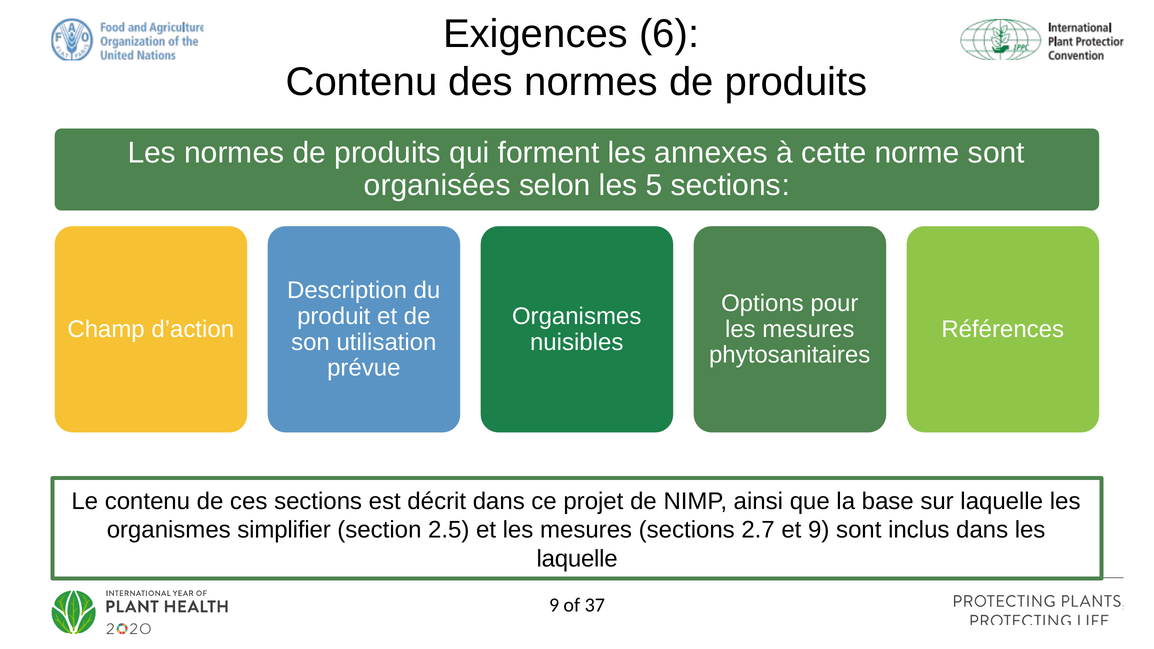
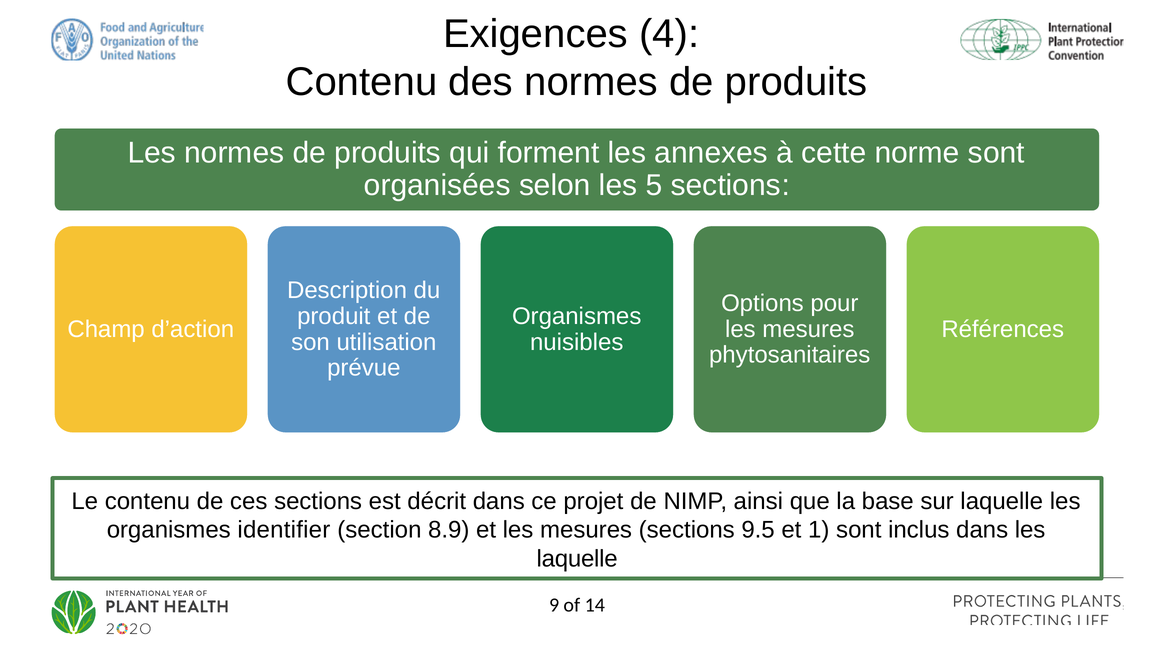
6: 6 -> 4 (669, 34)
simplifier: simplifier -> identifier (284, 530)
2.5: 2.5 -> 8.9 (449, 530)
2.7: 2.7 -> 9.5 (758, 530)
et 9: 9 -> 1 (819, 530)
37: 37 -> 14 (595, 605)
